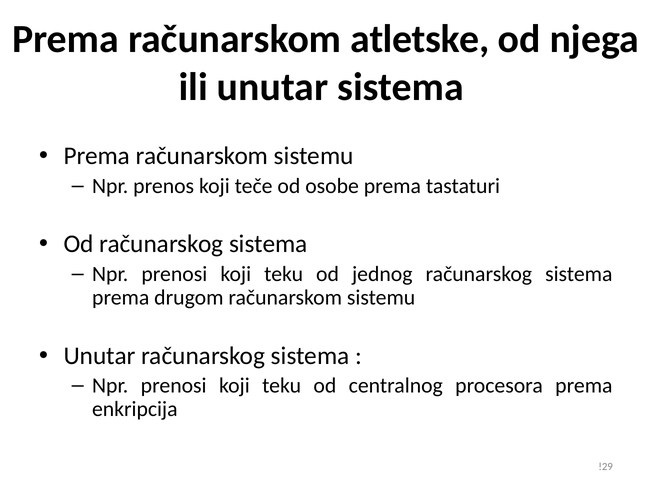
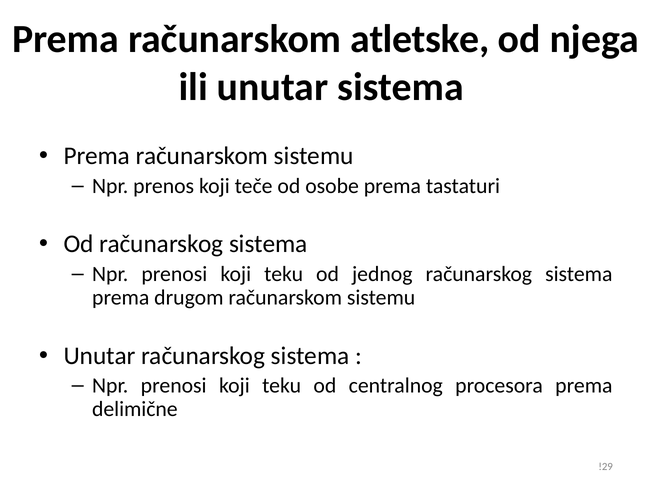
enkripcija: enkripcija -> delimične (135, 409)
